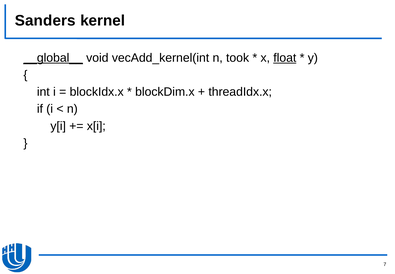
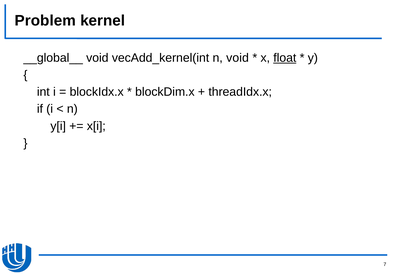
Sanders: Sanders -> Problem (45, 21)
__global__ underline: present -> none (53, 58)
n took: took -> void (238, 58)
